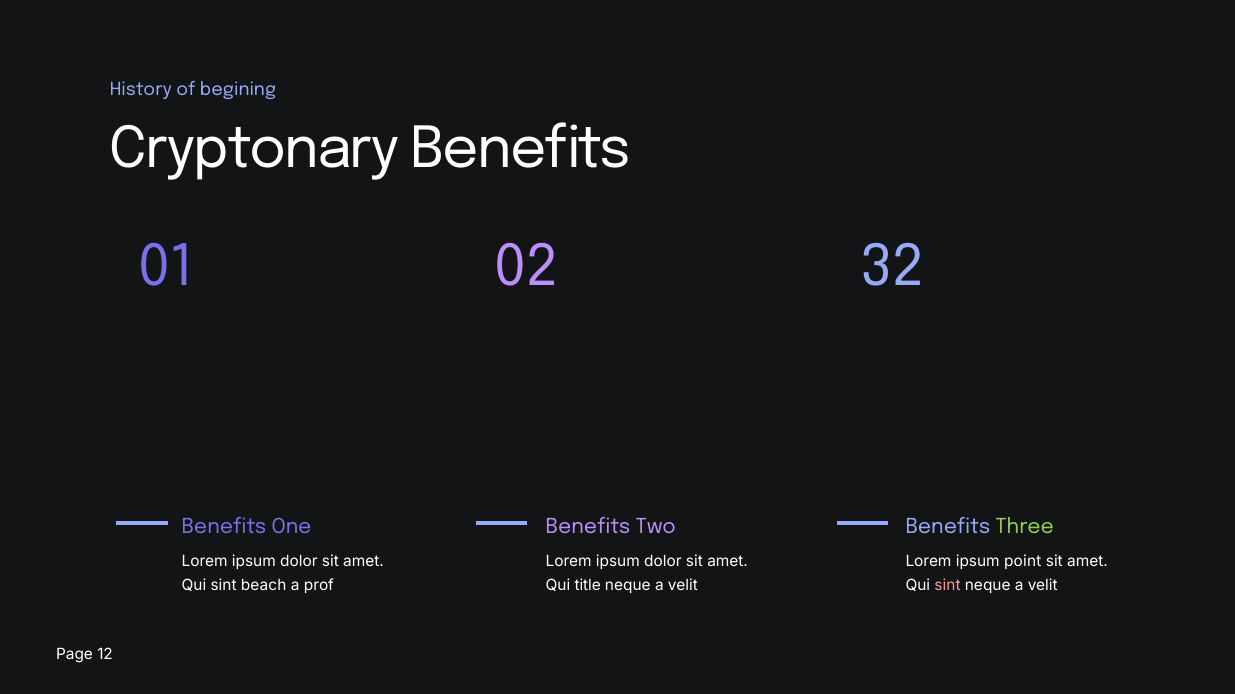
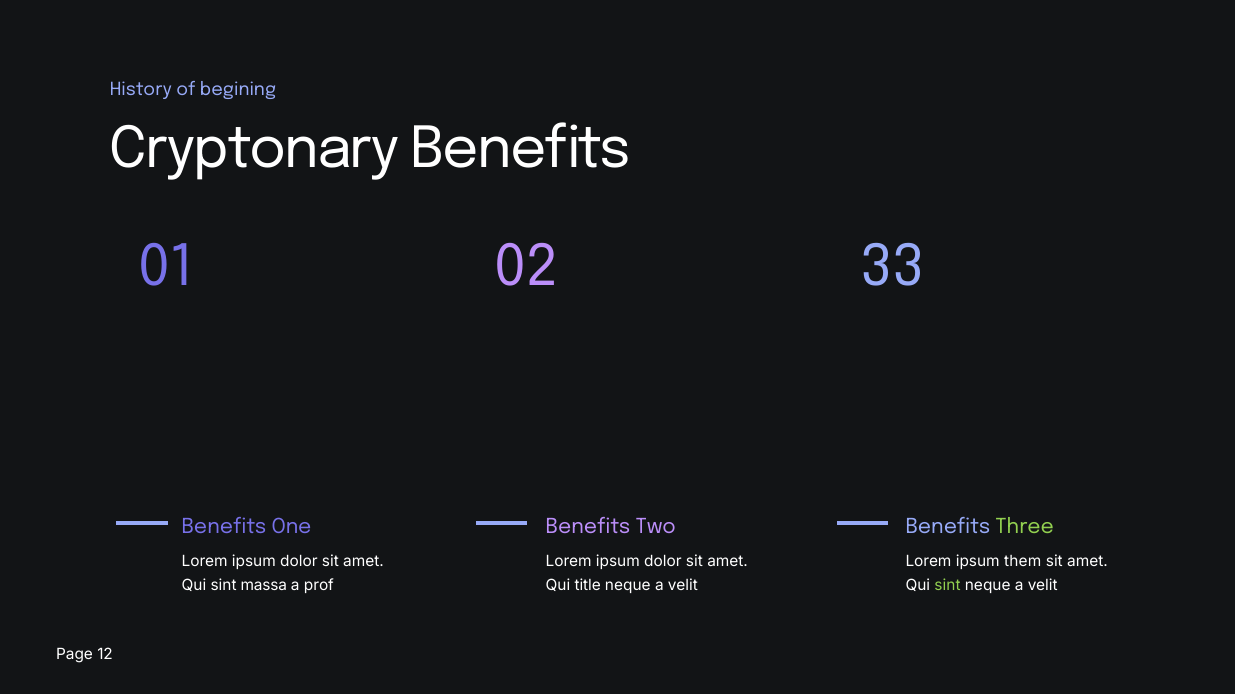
32: 32 -> 33 (893, 267)
point: point -> them (1023, 562)
beach: beach -> massa (264, 586)
sint colour: pink -> light green (948, 586)
